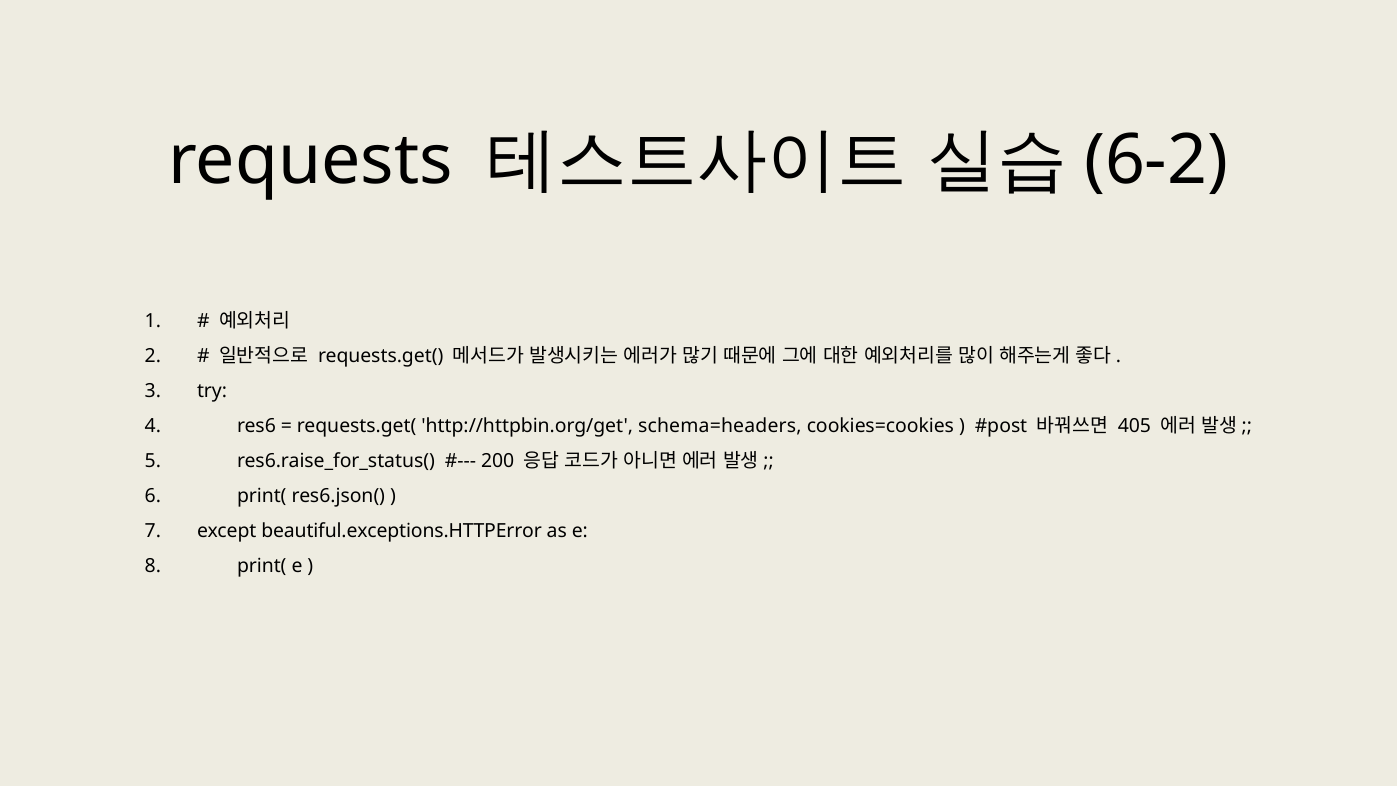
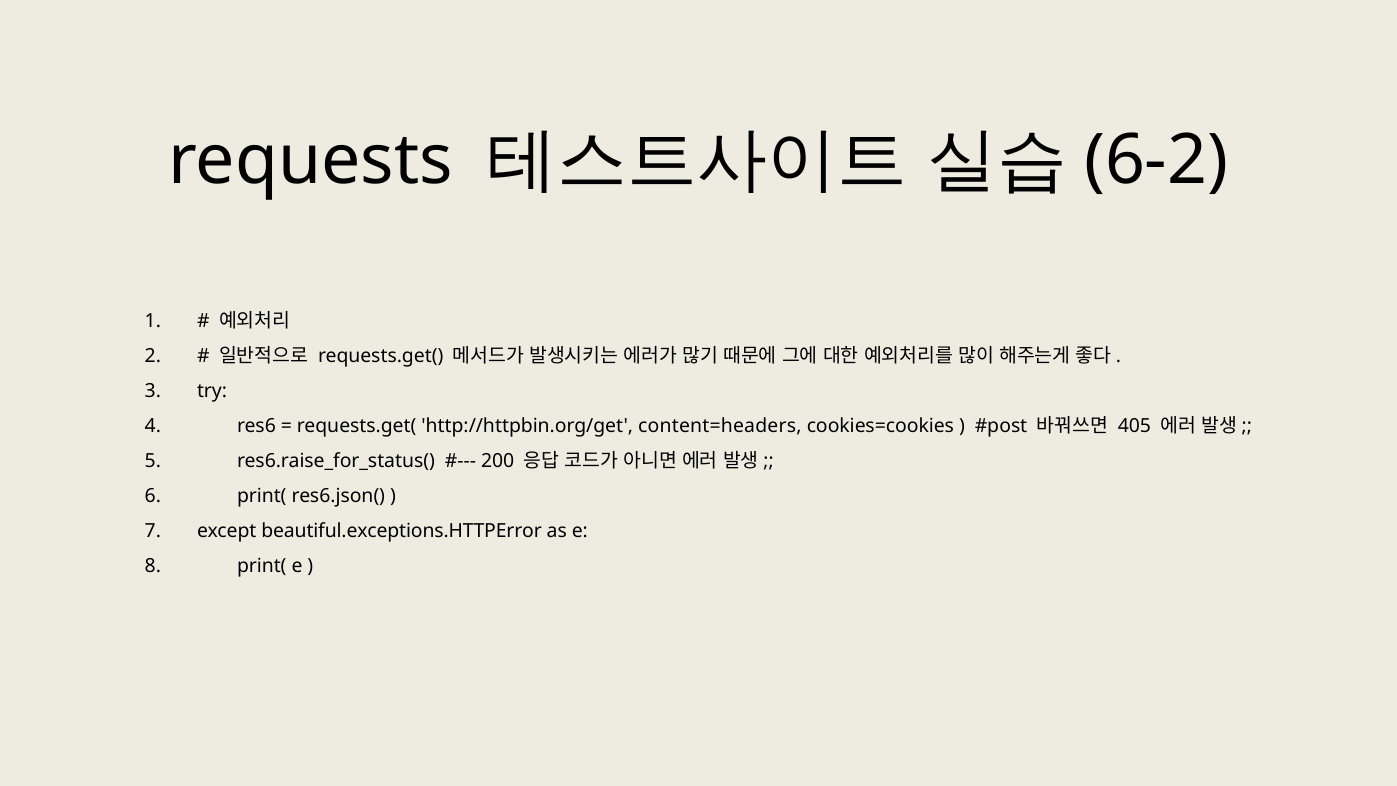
schema=headers: schema=headers -> content=headers (720, 426)
